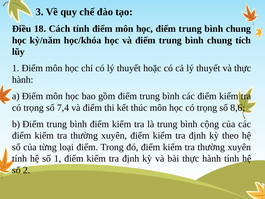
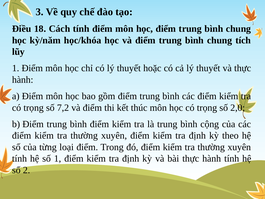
7,4: 7,4 -> 7,2 (63, 108)
8,6: 8,6 -> 2,0 (238, 108)
